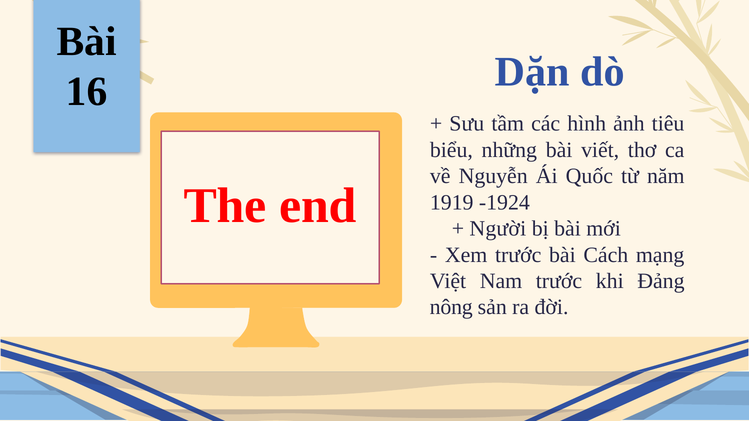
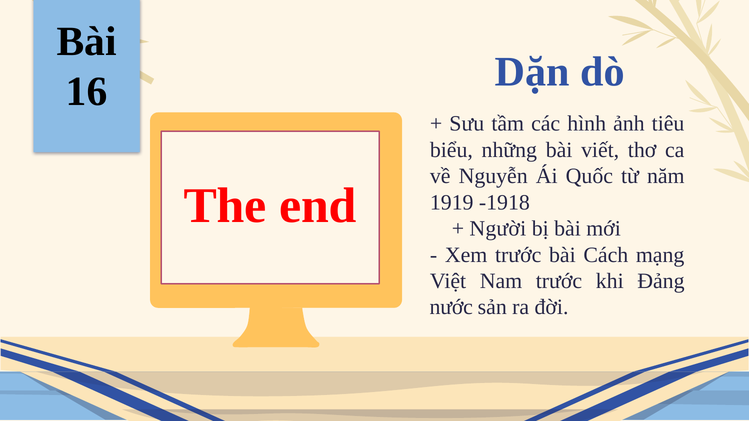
-1924: -1924 -> -1918 (504, 203)
nông: nông -> nước (451, 307)
